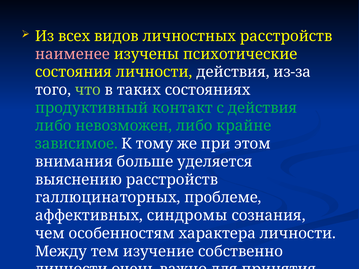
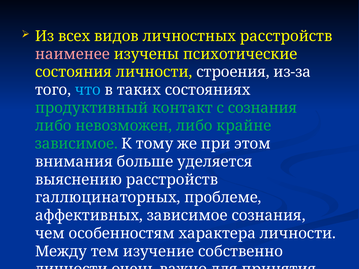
личности действия: действия -> строения (233, 72)
что colour: light green -> light blue (88, 90)
с действия: действия -> сознания (263, 108)
аффективных синдромы: синдромы -> зависимое (187, 216)
